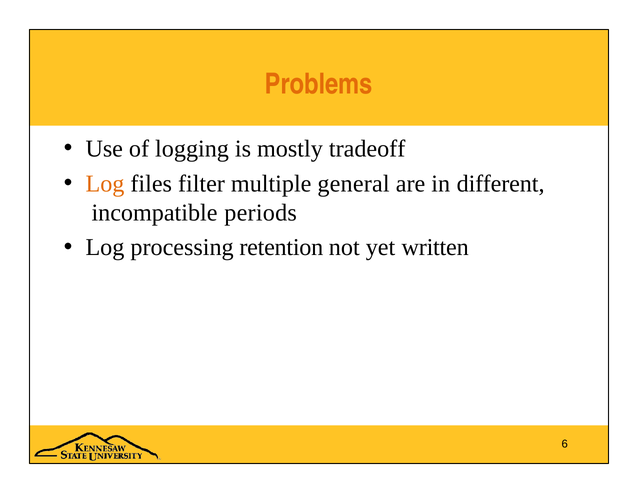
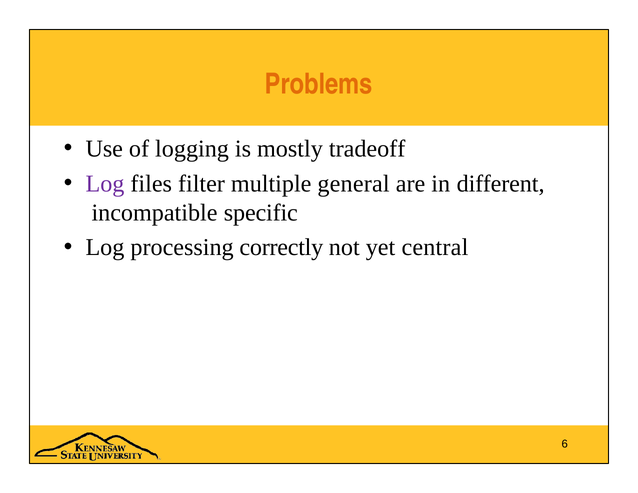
Log colour: orange -> purple (105, 184)
periods: periods -> specific (261, 213)
retention: retention -> correctly (281, 247)
written: written -> central (435, 247)
